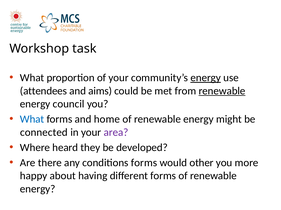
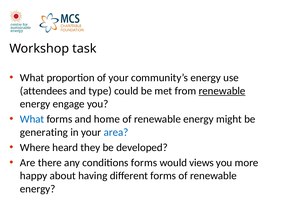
energy underline: present -> none (206, 78)
aims: aims -> type (100, 91)
council: council -> engage (69, 104)
connected: connected -> generating (44, 133)
area colour: purple -> blue (116, 133)
other: other -> views (202, 163)
